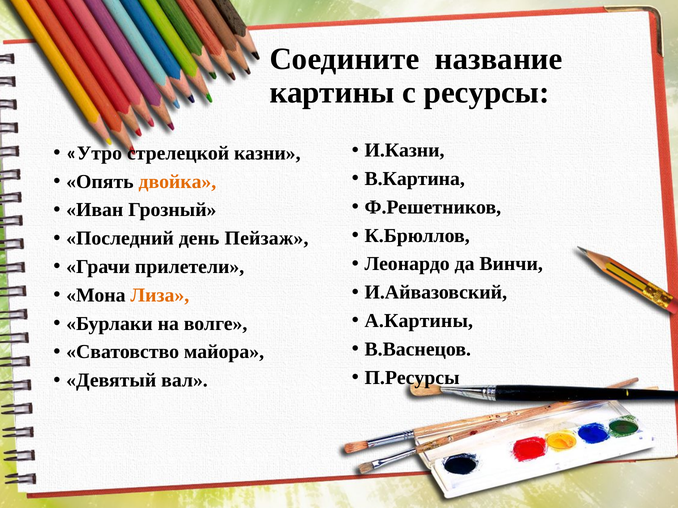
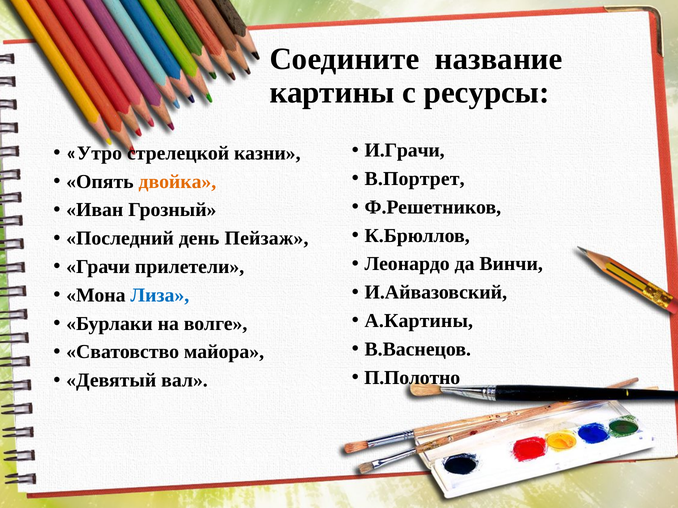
И.Казни: И.Казни -> И.Грачи (405, 150)
В.Картина: В.Картина -> В.Портрет (415, 179)
Лиза colour: orange -> blue (160, 295)
П.Ресурсы: П.Ресурсы -> П.Полотно (412, 378)
